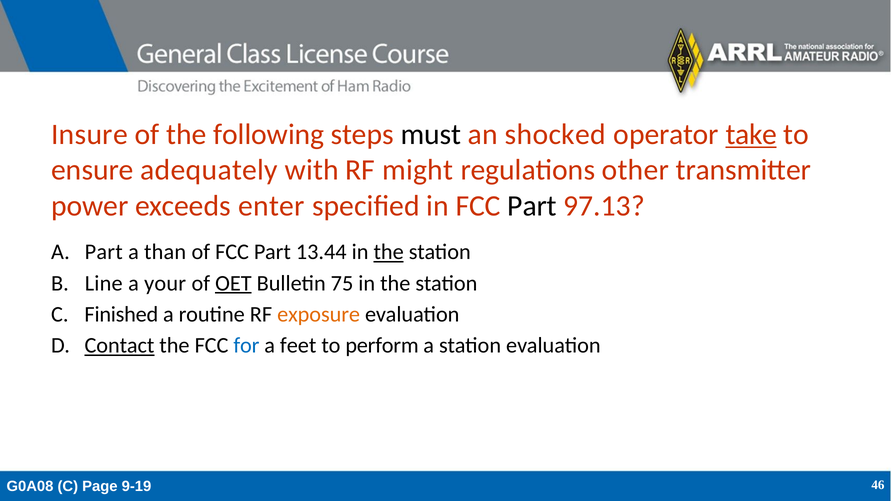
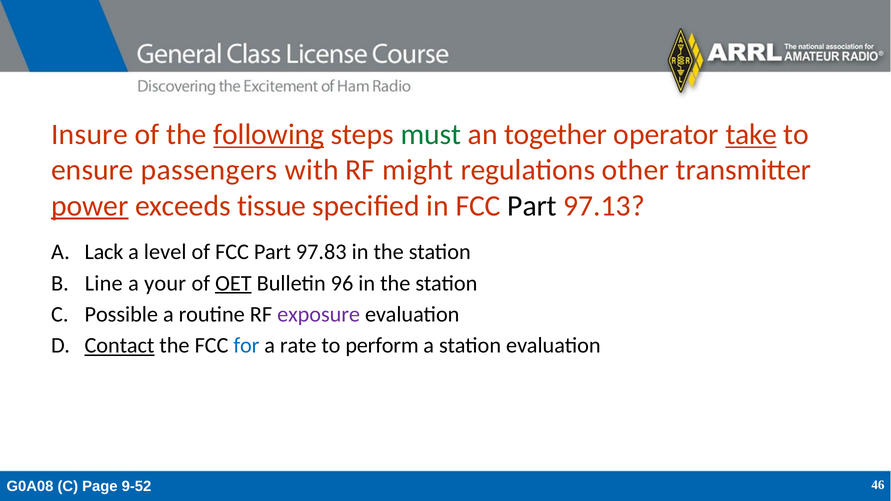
following underline: none -> present (269, 135)
must colour: black -> green (431, 135)
shocked: shocked -> together (556, 135)
adequately: adequately -> passengers (209, 170)
power underline: none -> present (90, 206)
enter: enter -> tissue (272, 206)
A Part: Part -> Lack (104, 252)
than: than -> level (165, 252)
13.44: 13.44 -> 97.83 (321, 252)
the underline: present -> none (389, 252)
75: 75 -> 96 (342, 283)
Finished: Finished -> Possible (121, 314)
exposure colour: orange -> purple (319, 314)
feet: feet -> rate (298, 346)
9-19: 9-19 -> 9-52 (136, 487)
